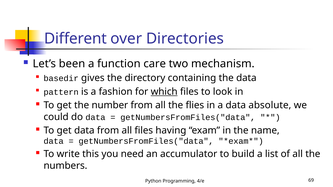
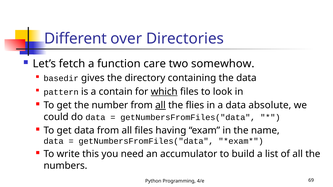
been: been -> fetch (72, 64)
mechanism: mechanism -> somewhow (223, 64)
fashion: fashion -> contain (116, 92)
all underline: none -> present (160, 105)
